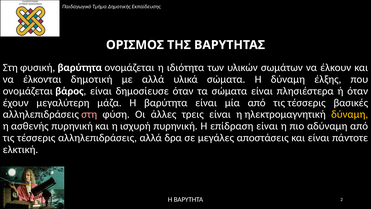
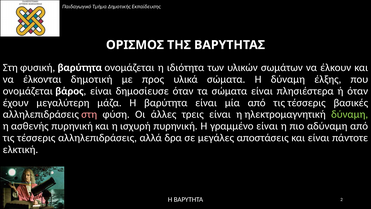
με αλλά: αλλά -> προς (153, 79)
δύναμη colour: yellow -> light green (350, 114)
επίδραση: επίδραση -> γραμμένο (232, 126)
